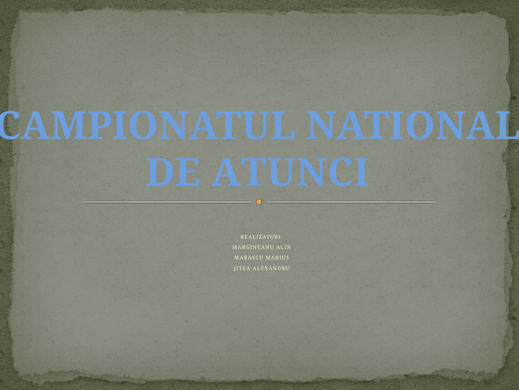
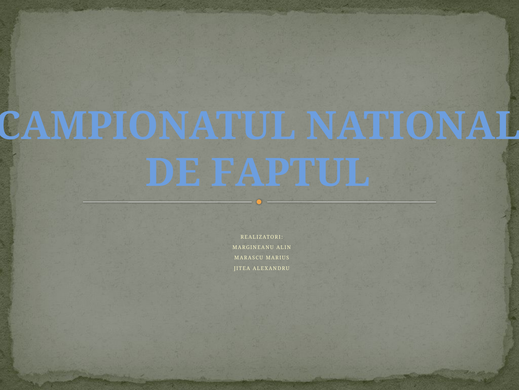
ATUNCI: ATUNCI -> FAPTUL (290, 173)
